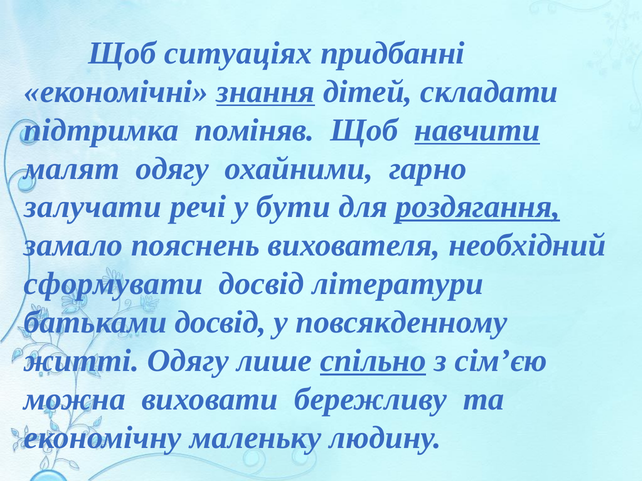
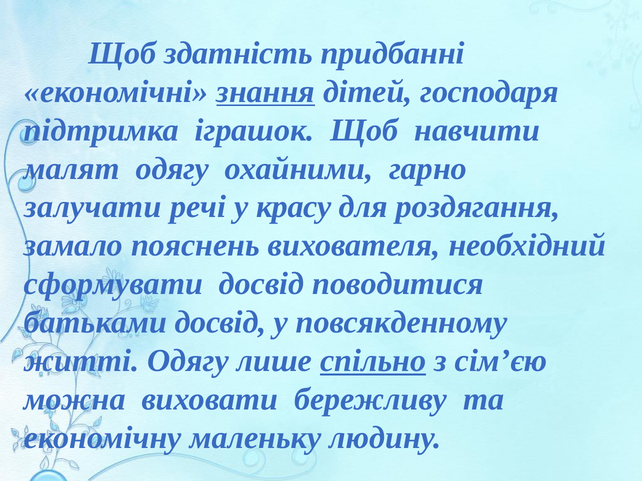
ситуаціях: ситуаціях -> здатність (239, 53)
складати: складати -> господаря (490, 92)
поміняв: поміняв -> іграшок (255, 130)
навчити underline: present -> none (477, 130)
бути: бути -> красу (294, 207)
роздягання underline: present -> none (478, 207)
літератури: літератури -> поводитися (398, 284)
